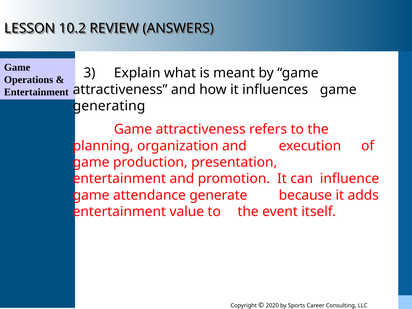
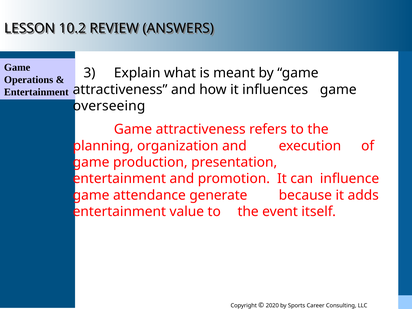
generating: generating -> overseeing (109, 106)
